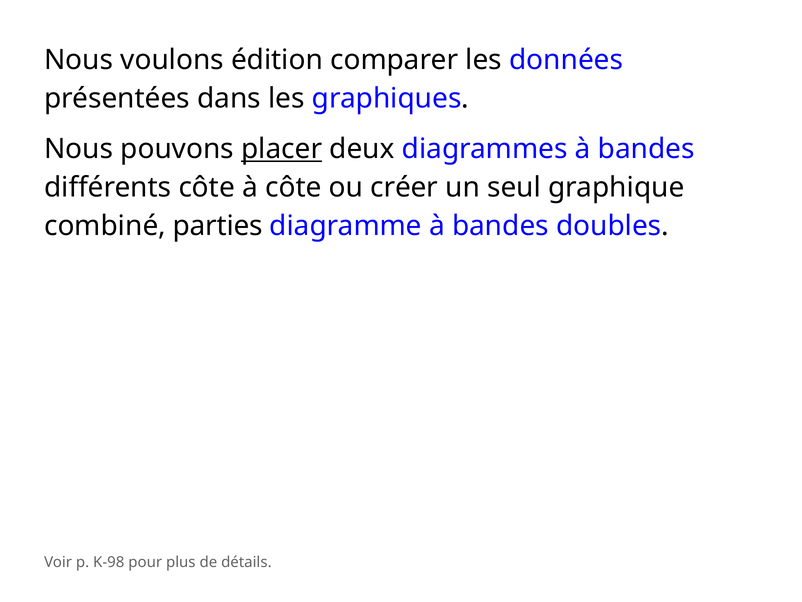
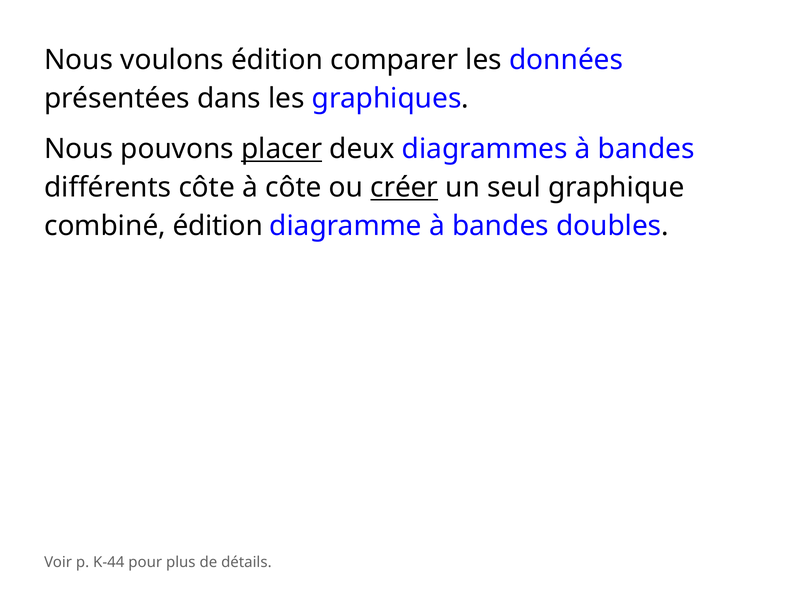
créer underline: none -> present (404, 187)
combiné parties: parties -> édition (218, 226)
K-98: K-98 -> K-44 (109, 562)
